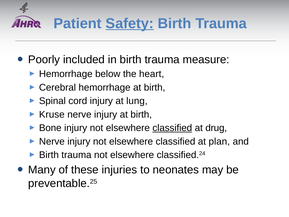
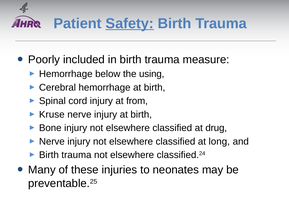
heart: heart -> using (152, 74)
lung: lung -> from (137, 101)
classified underline: present -> none (172, 128)
plan: plan -> long (219, 141)
